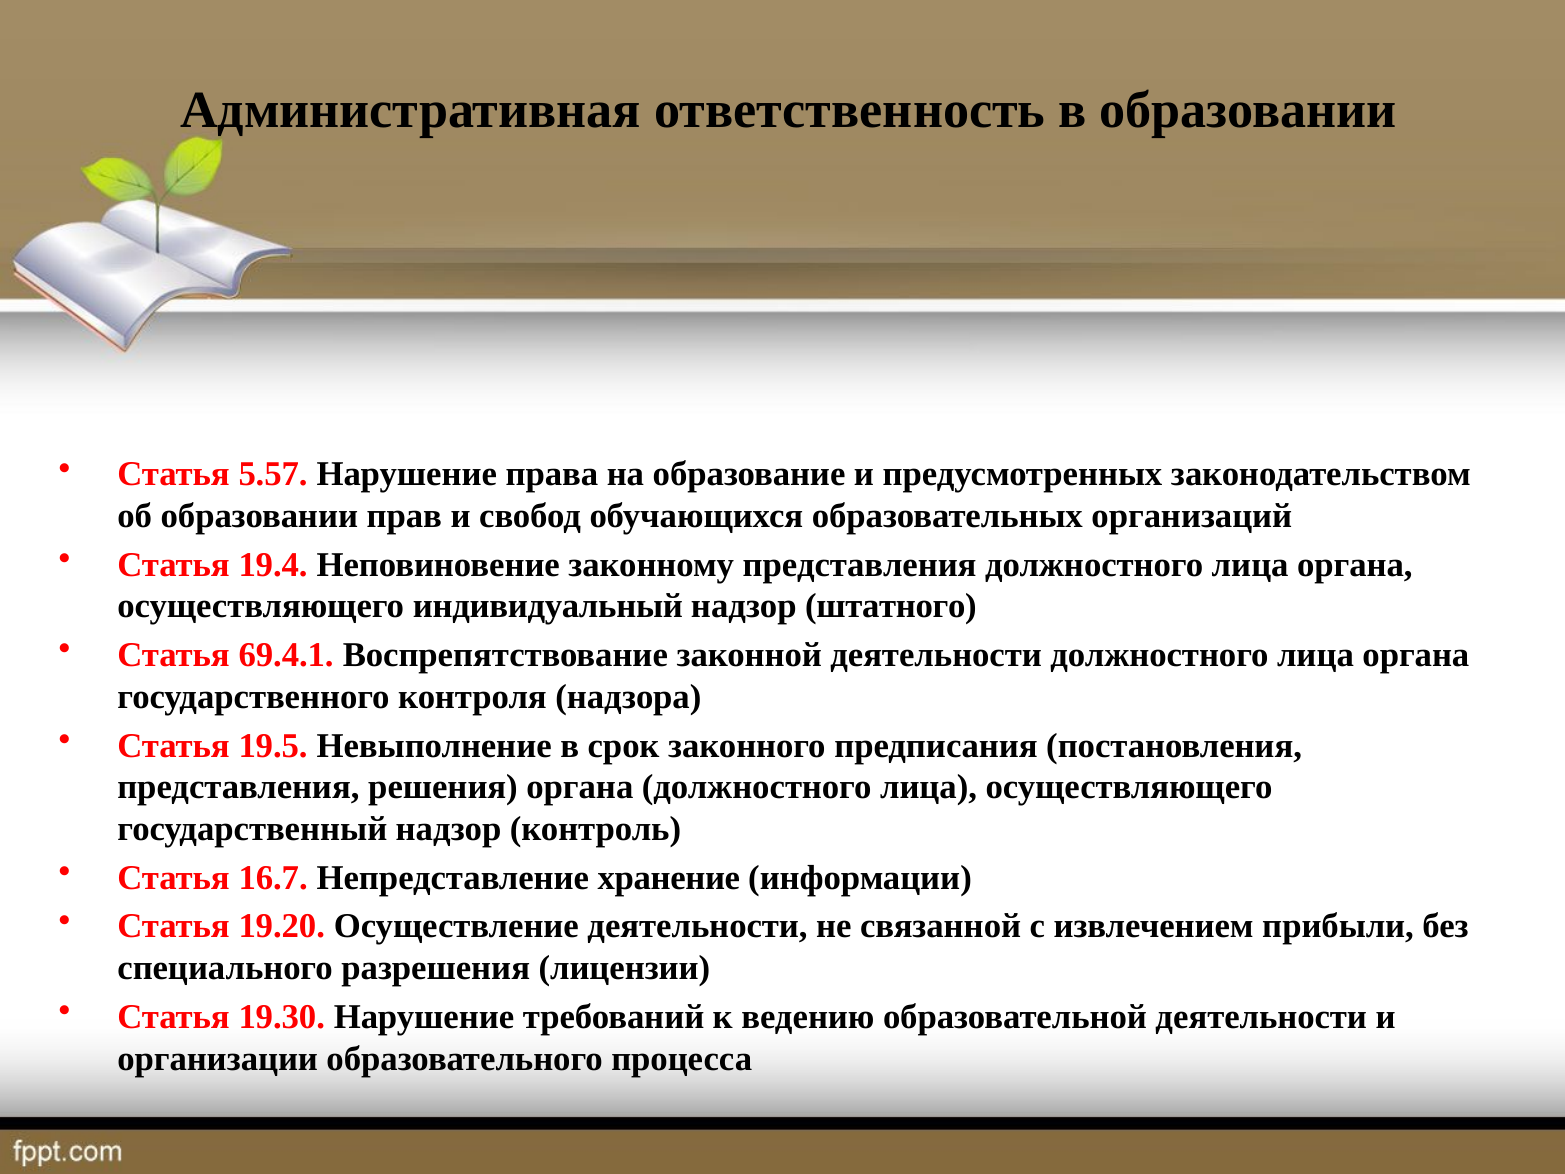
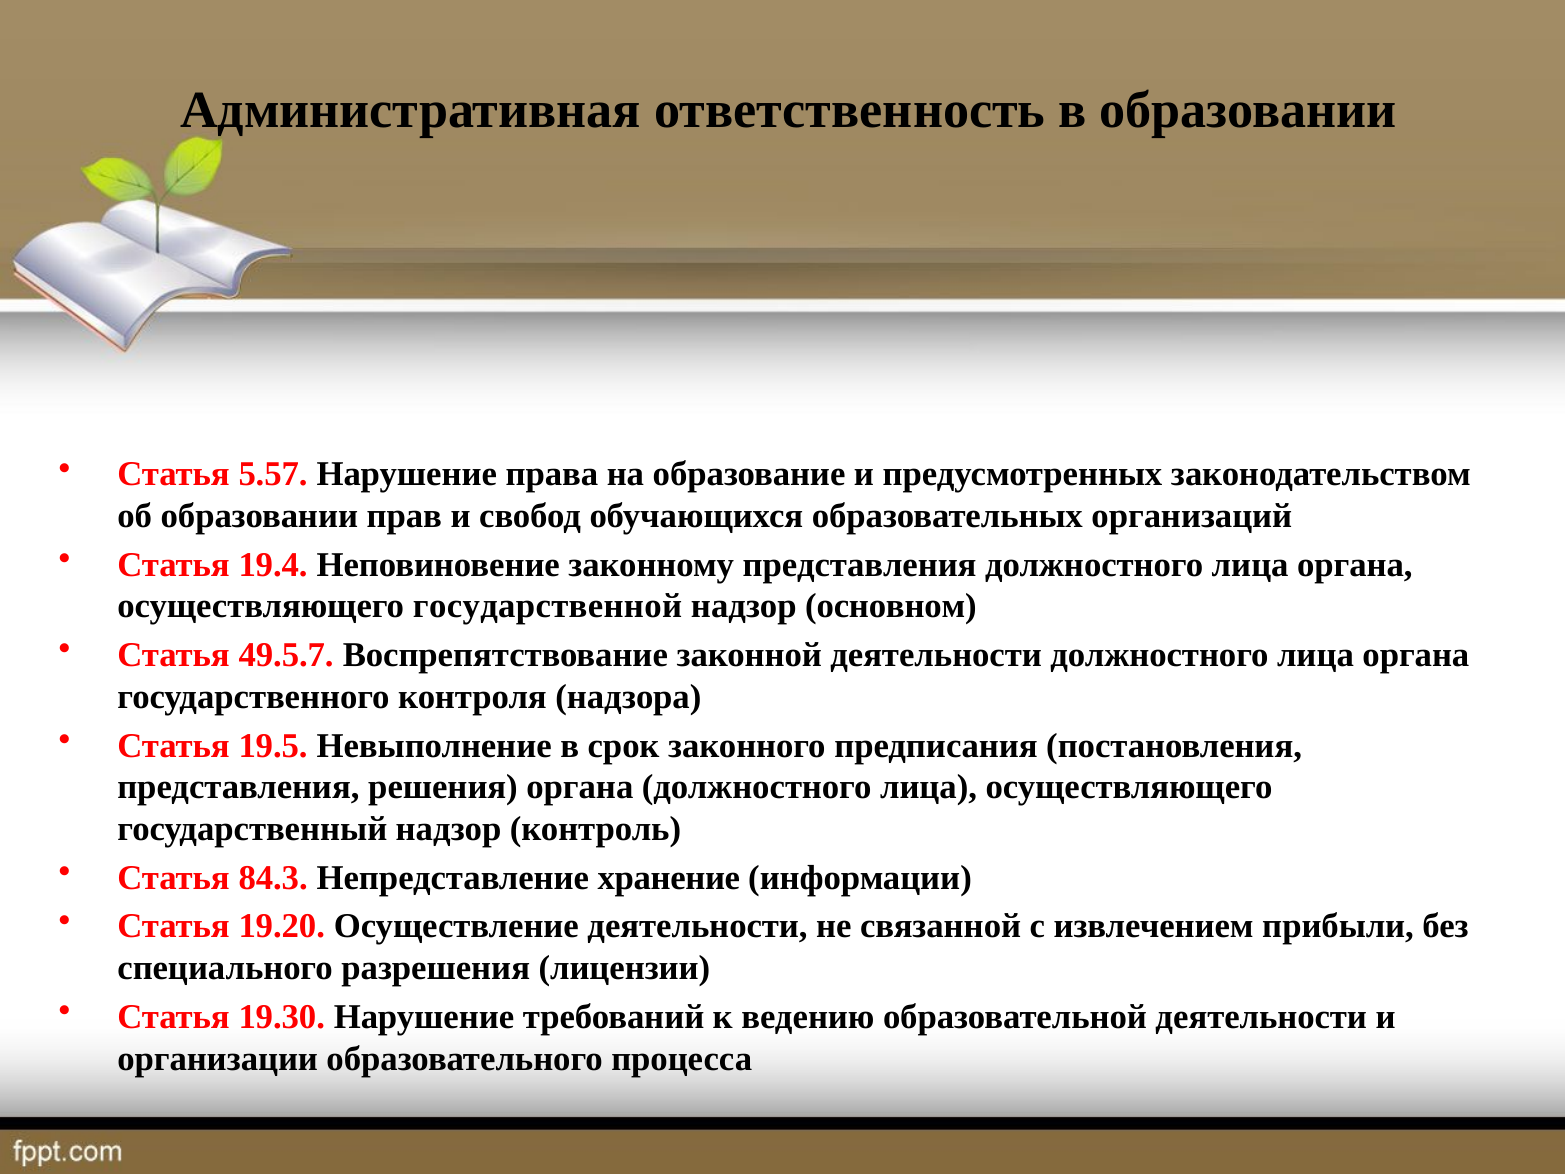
индивидуальный: индивидуальный -> государственной (548, 606)
штатного: штатного -> основном (891, 606)
69.4.1: 69.4.1 -> 49.5.7 (286, 655)
16.7: 16.7 -> 84.3 (273, 878)
